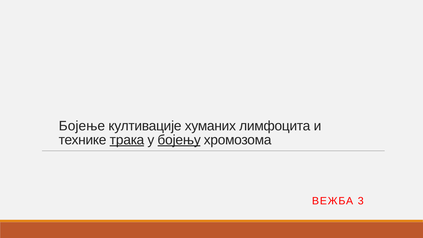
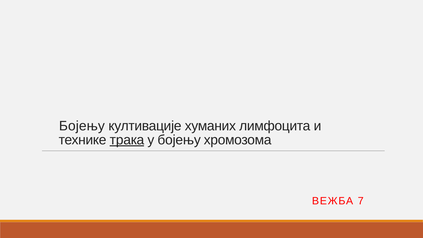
Бојење: Бојење -> Бојењу (82, 126)
бојењу underline: present -> none (179, 140)
3: 3 -> 7 (361, 201)
